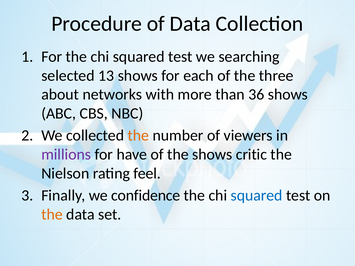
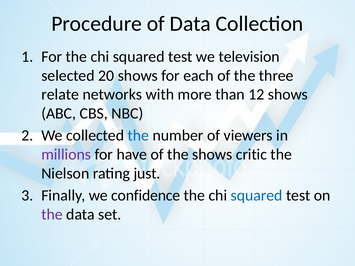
searching: searching -> television (249, 57)
13: 13 -> 20 (106, 76)
about: about -> relate (60, 95)
36: 36 -> 12 (256, 95)
the colour: orange -> blue (138, 136)
feel: feel -> just (147, 174)
the colour: orange -> purple (52, 215)
